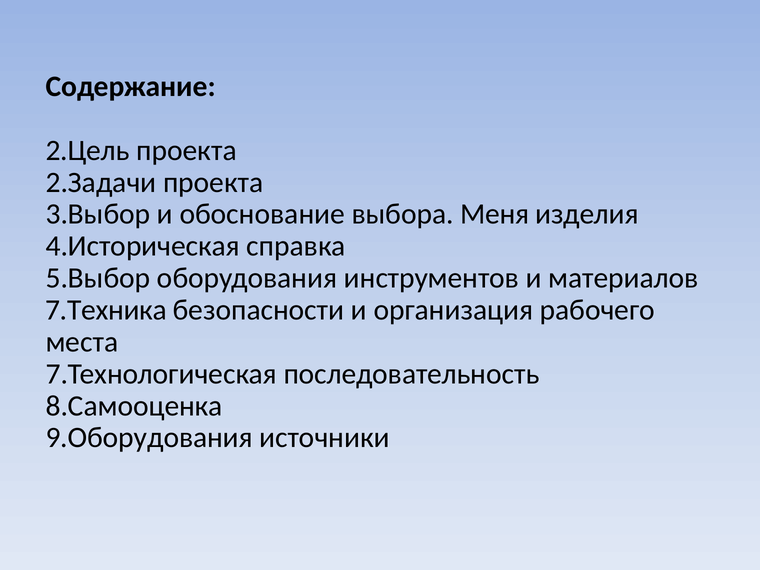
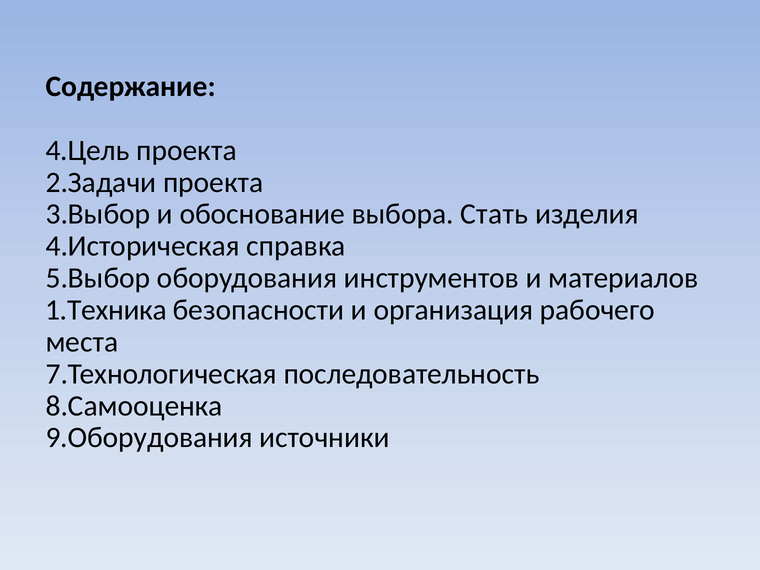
2.Цель: 2.Цель -> 4.Цель (88, 150)
Меня: Меня -> Стать (494, 214)
7.Техника: 7.Техника -> 1.Техника (106, 310)
